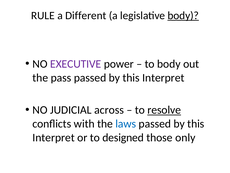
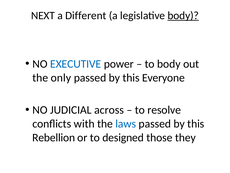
RULE: RULE -> NEXT (43, 16)
EXECUTIVE colour: purple -> blue (76, 64)
pass: pass -> only (61, 77)
Interpret: Interpret -> Everyone (163, 77)
resolve underline: present -> none (164, 110)
Interpret: Interpret -> Rebellion (54, 137)
only: only -> they (185, 137)
